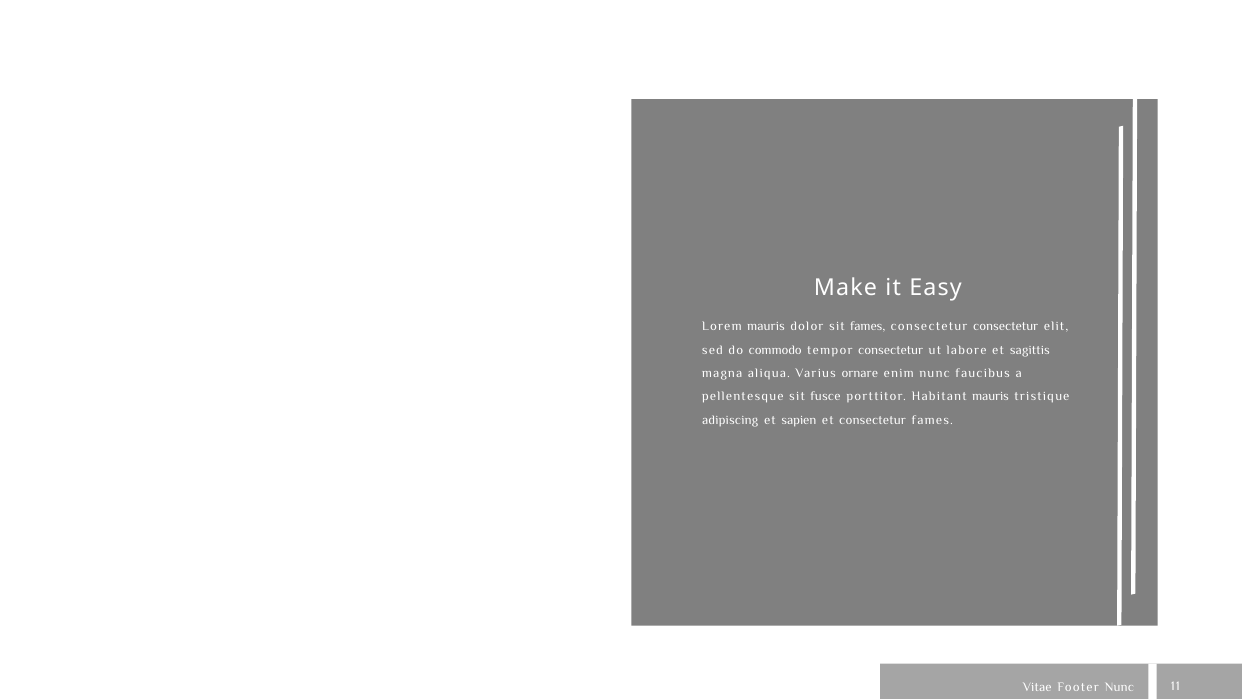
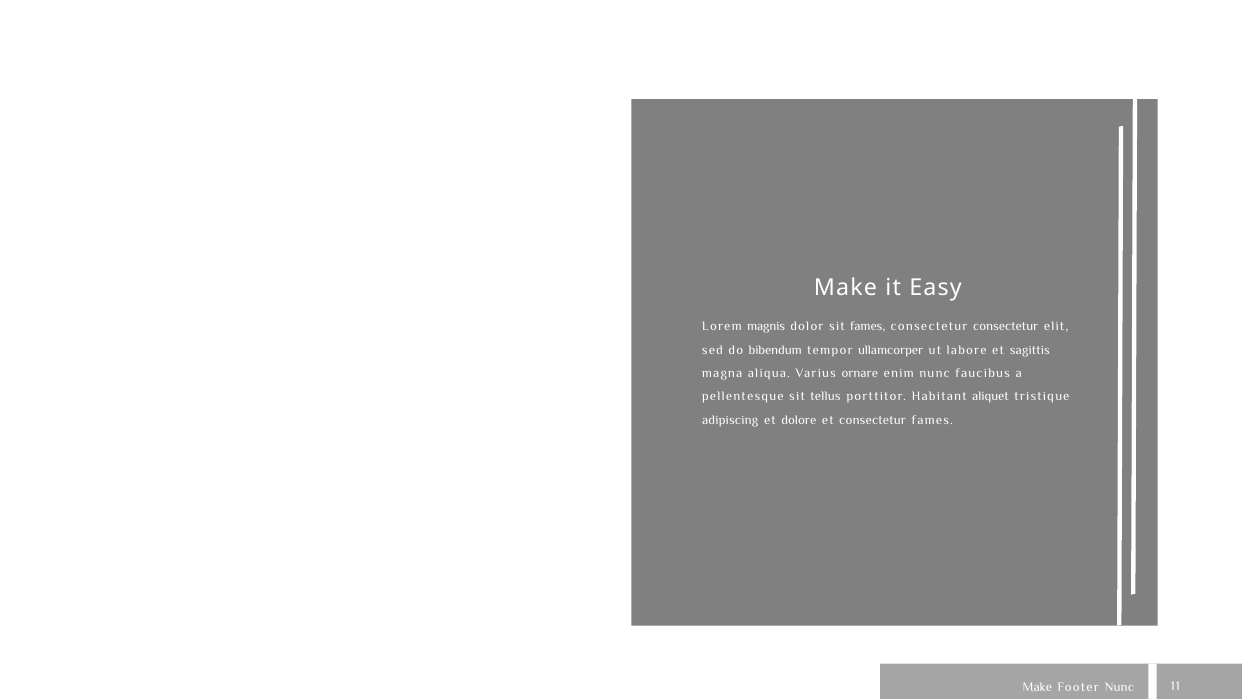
Lorem mauris: mauris -> magnis (766, 327)
commodo: commodo -> bibendum (775, 350)
tempor consectetur: consectetur -> ullamcorper (891, 350)
fusce: fusce -> tellus (826, 396)
Habitant mauris: mauris -> aliquet (990, 396)
sapien: sapien -> dolore (799, 420)
Vitae: Vitae -> Make (1037, 687)
